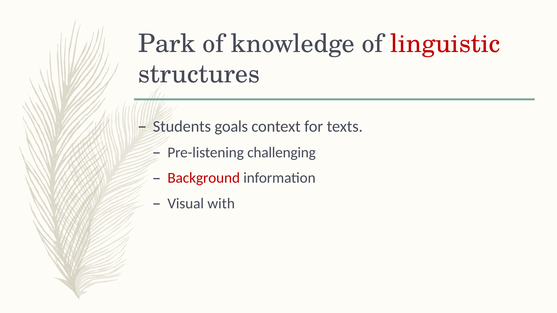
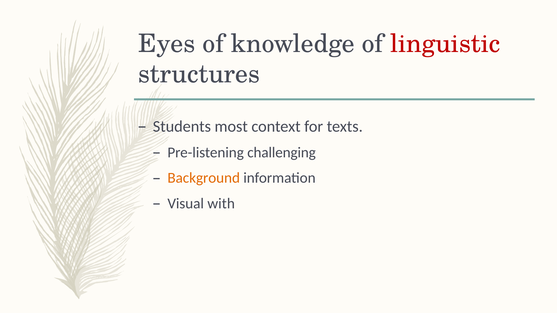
Park: Park -> Eyes (167, 44)
goals: goals -> most (231, 126)
Background colour: red -> orange (204, 178)
